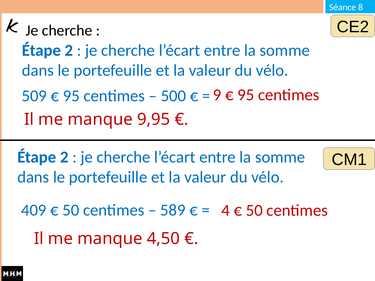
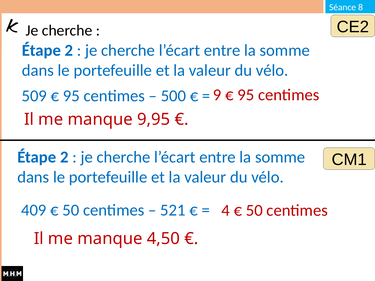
589: 589 -> 521 (173, 210)
